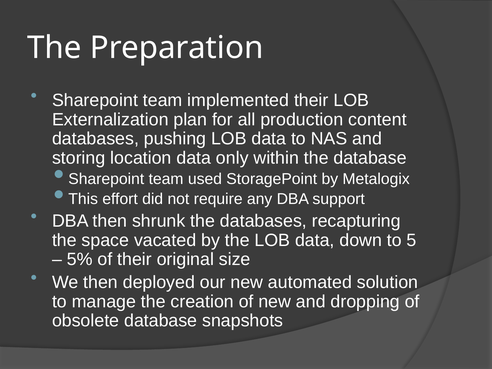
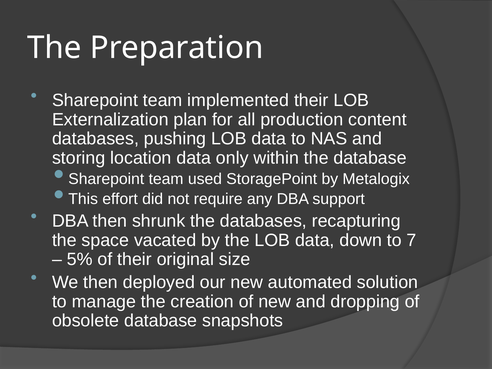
5: 5 -> 7 (412, 240)
